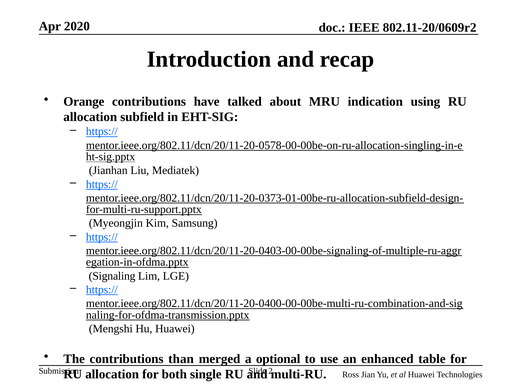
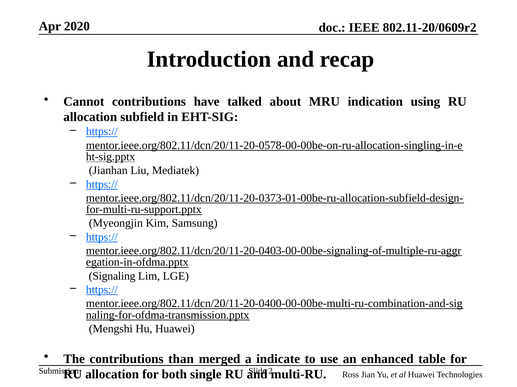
Orange: Orange -> Cannot (84, 102)
optional: optional -> indicate (278, 360)
